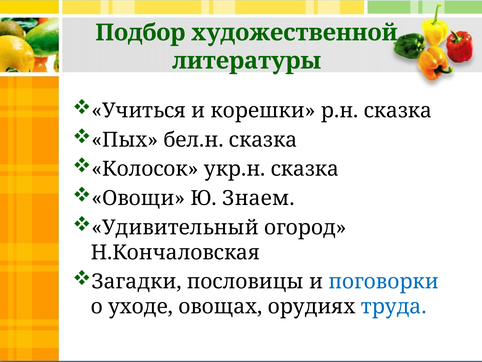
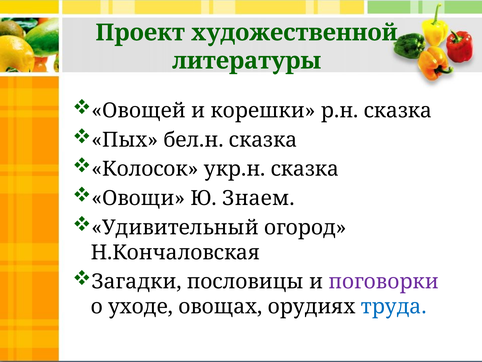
Подбор: Подбор -> Проект (140, 33)
Учиться: Учиться -> Овощей (139, 110)
поговорки colour: blue -> purple (384, 281)
